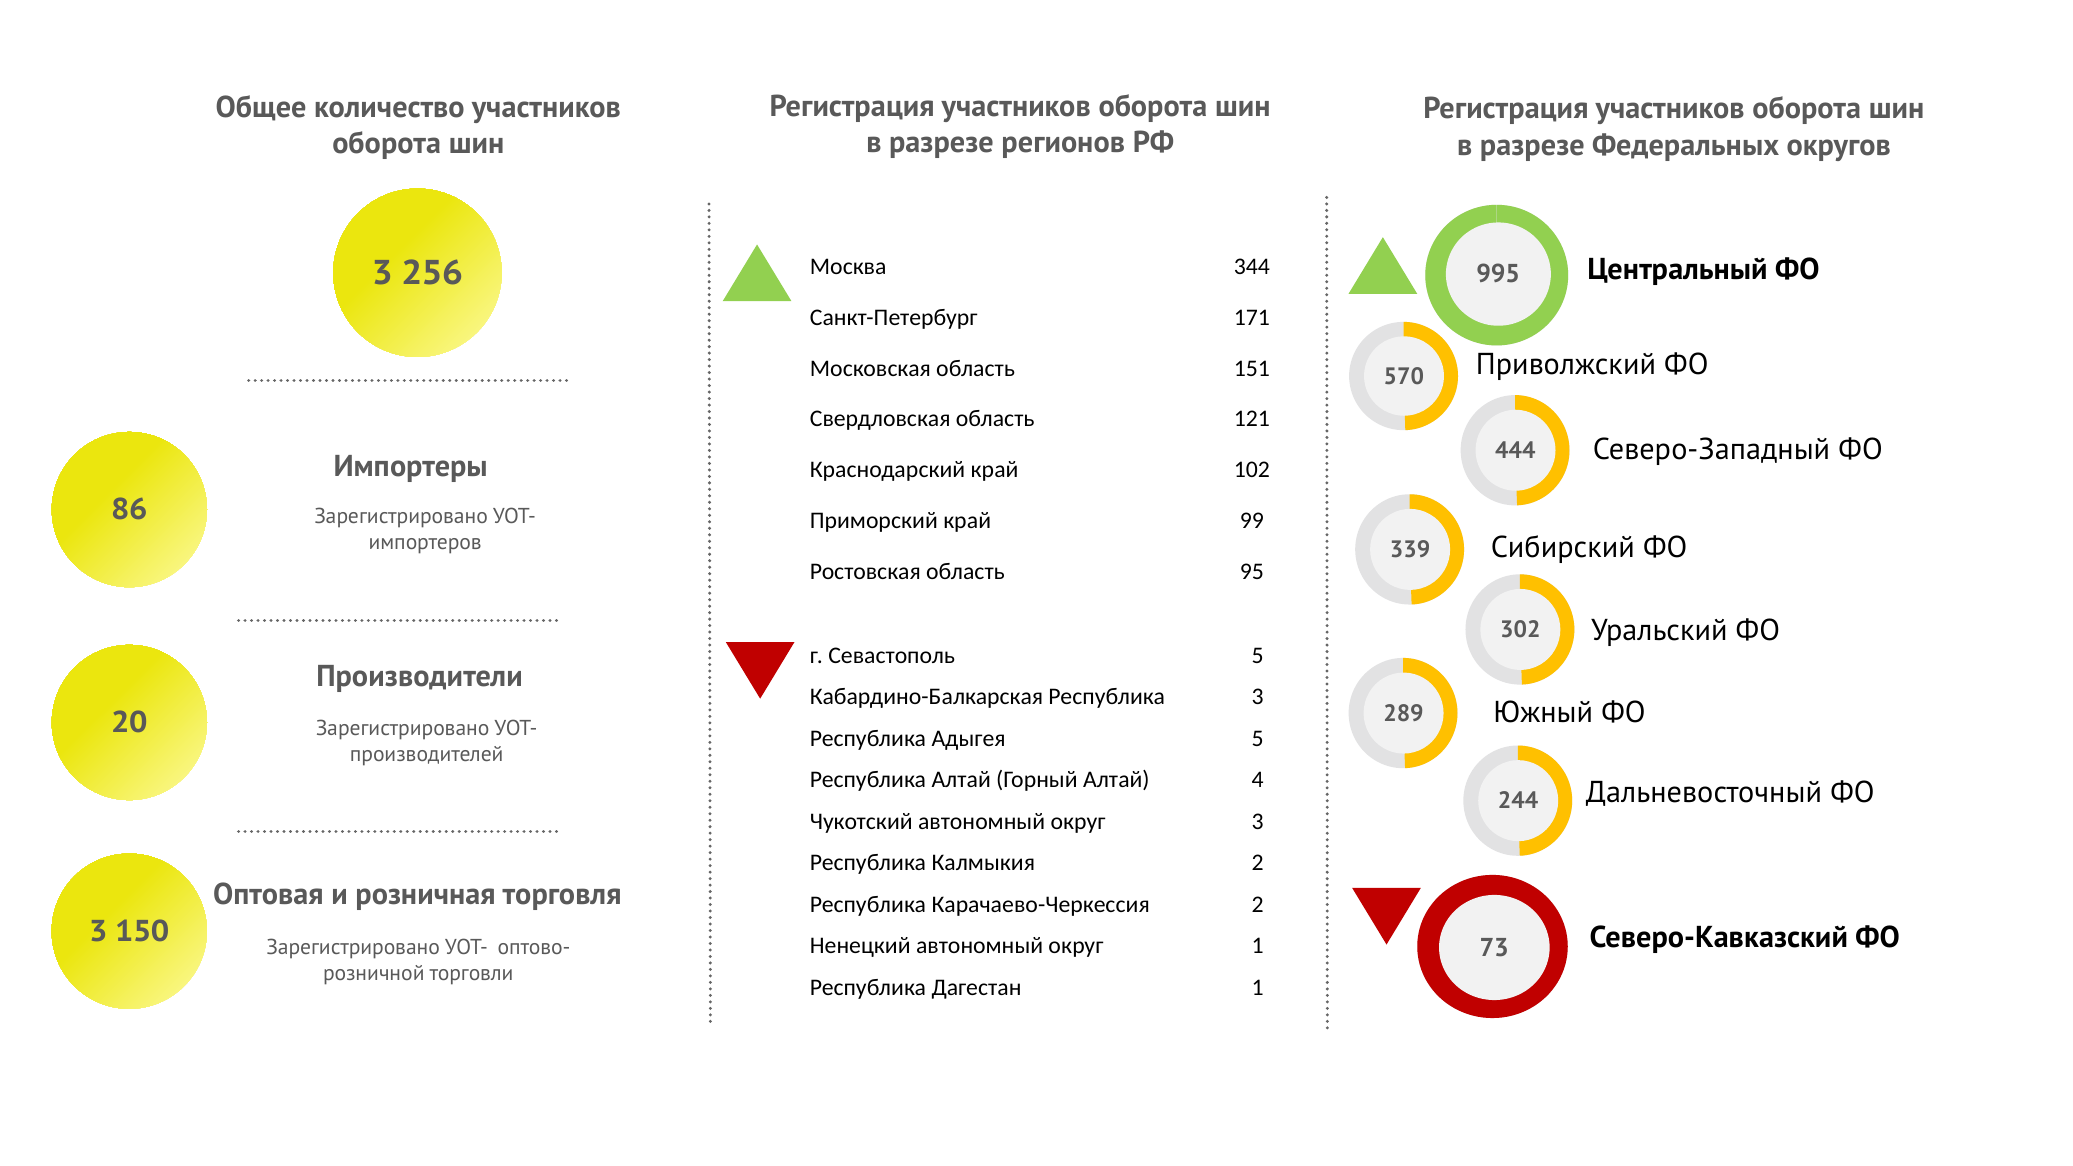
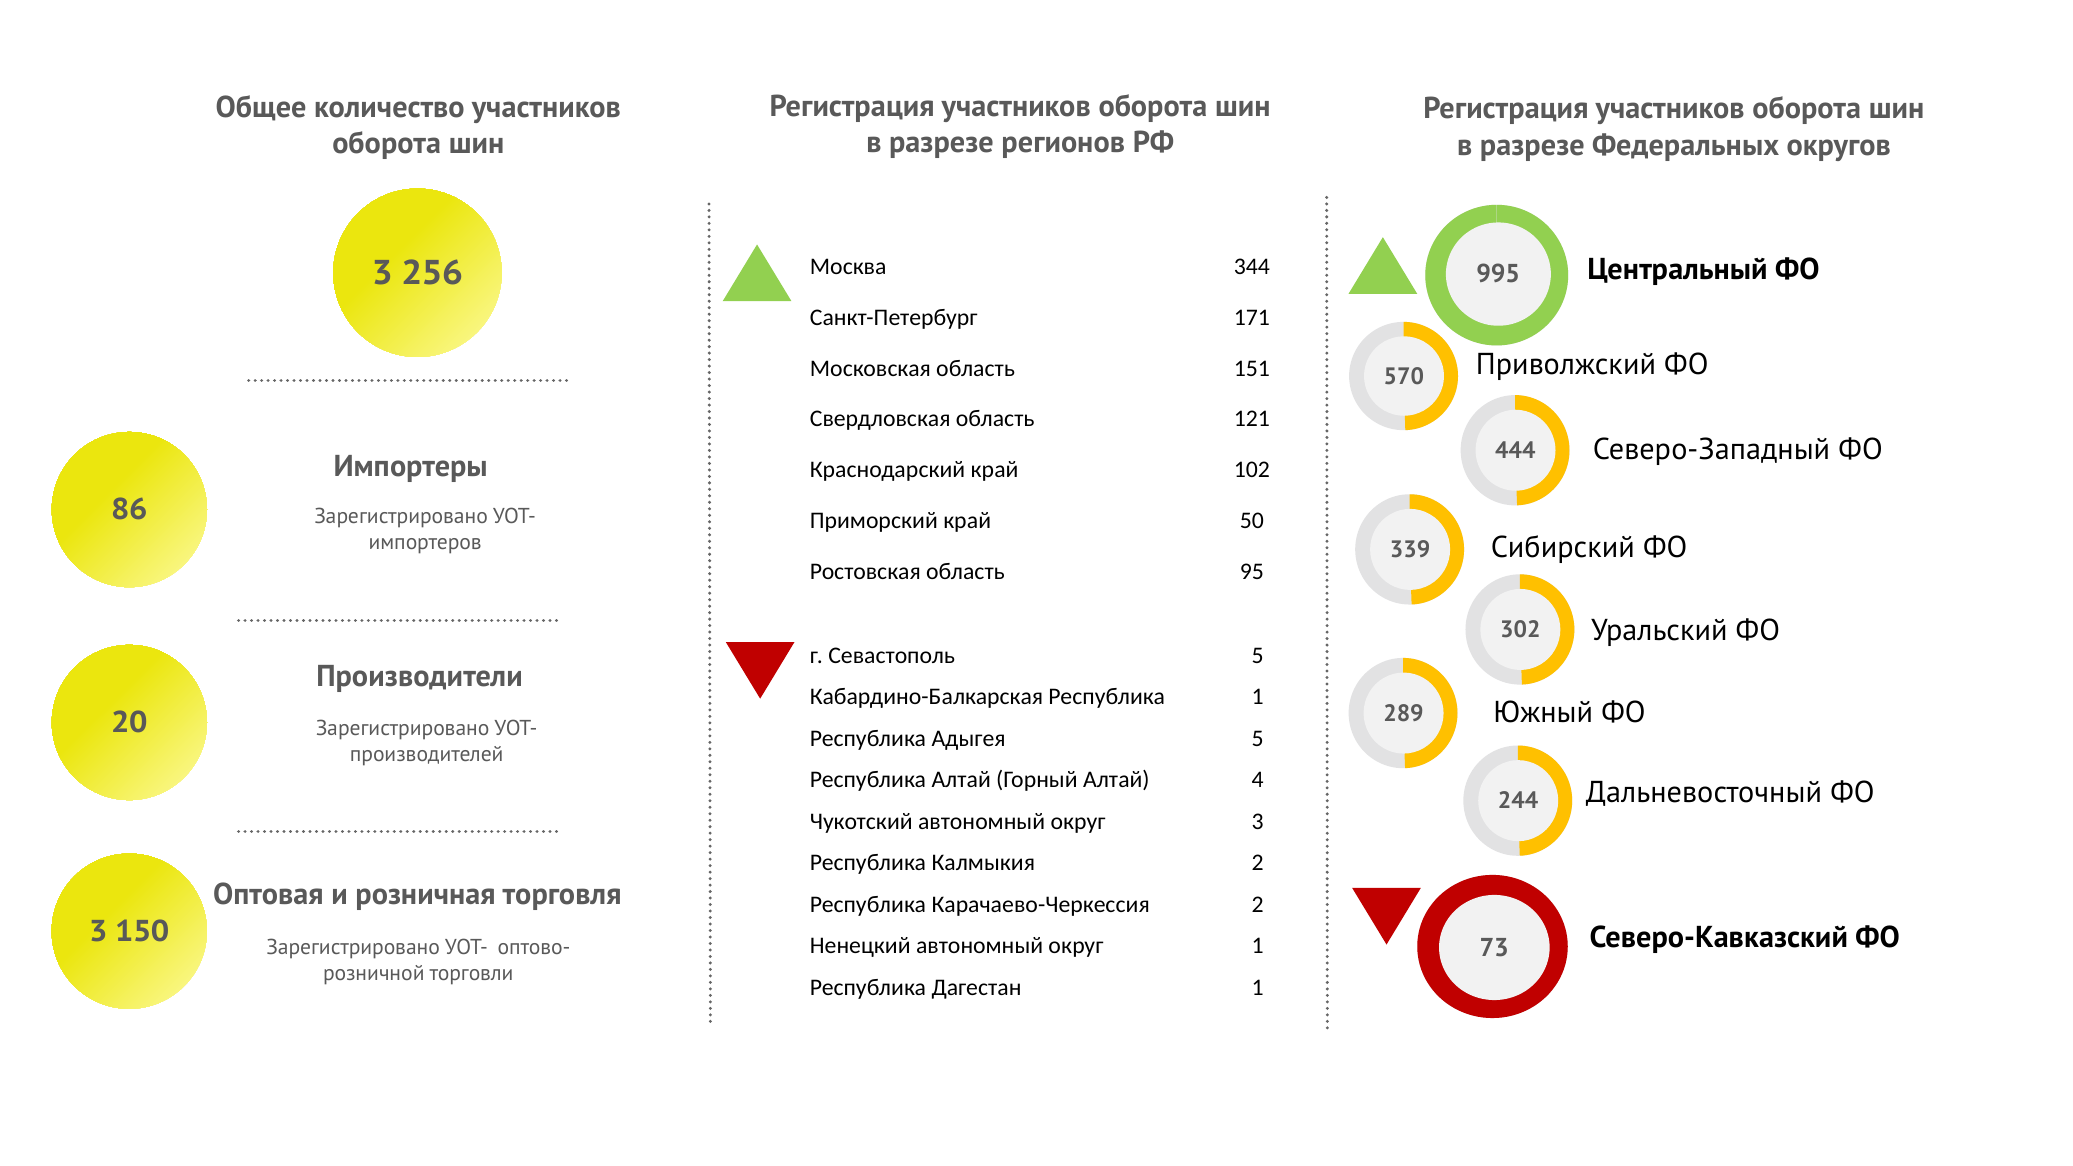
99: 99 -> 50 (1252, 521)
Республика 3: 3 -> 1 (1258, 697)
